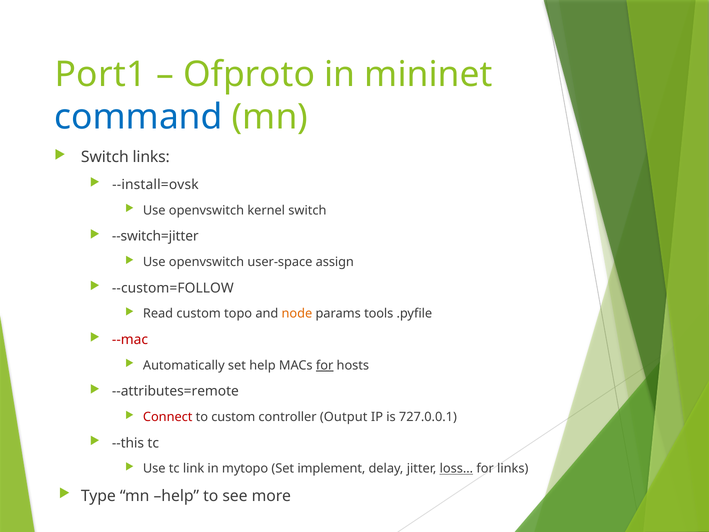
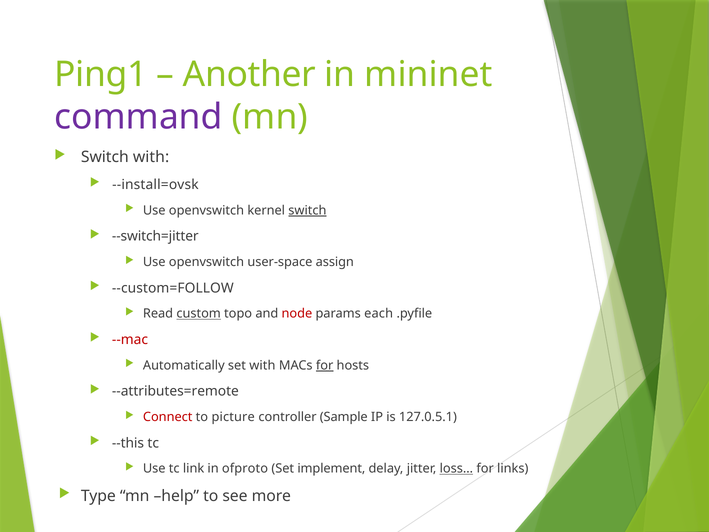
Port1: Port1 -> Ping1 (101, 75)
Ofproto: Ofproto -> Another (249, 75)
command colour: blue -> purple (138, 117)
Switch links: links -> with (151, 157)
switch underline: none -> present (307, 210)
custom underline: none -> present (199, 314)
node colour: orange -> red (297, 314)
tools: tools -> each (379, 314)
set help: help -> with (262, 365)
to custom: custom -> picture (233, 417)
Output: Output -> Sample (344, 417)
727.0.0.1: 727.0.0.1 -> 127.0.5.1 (428, 417)
mytopo: mytopo -> ofproto (245, 469)
